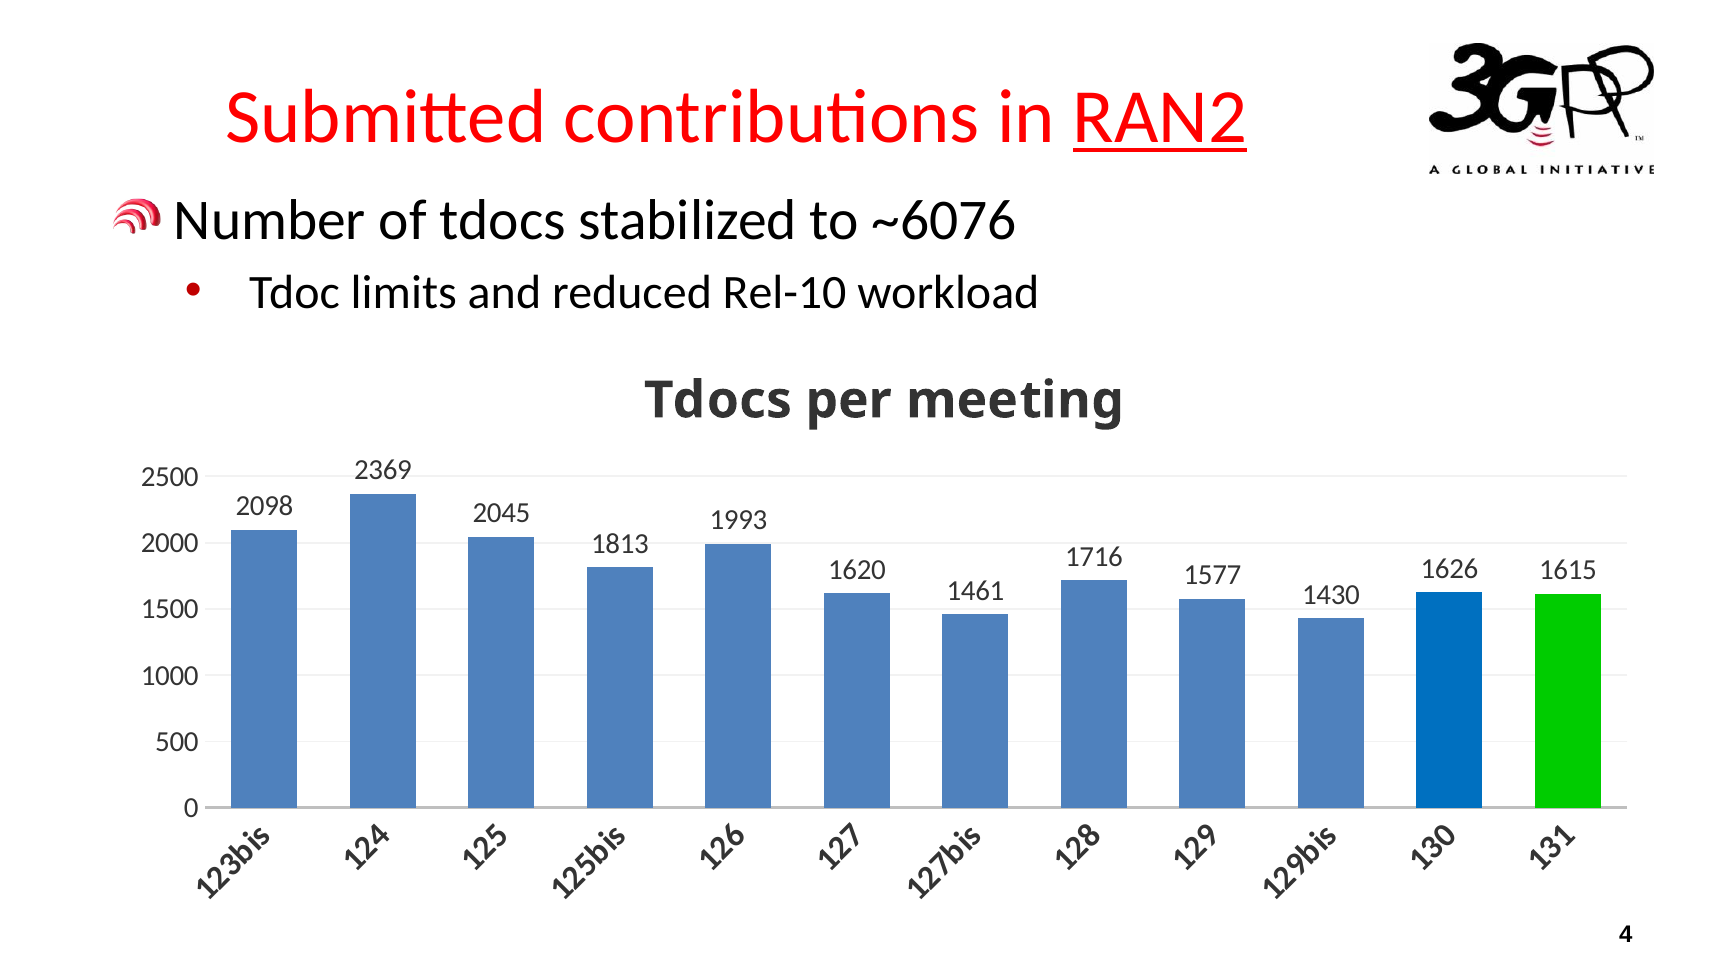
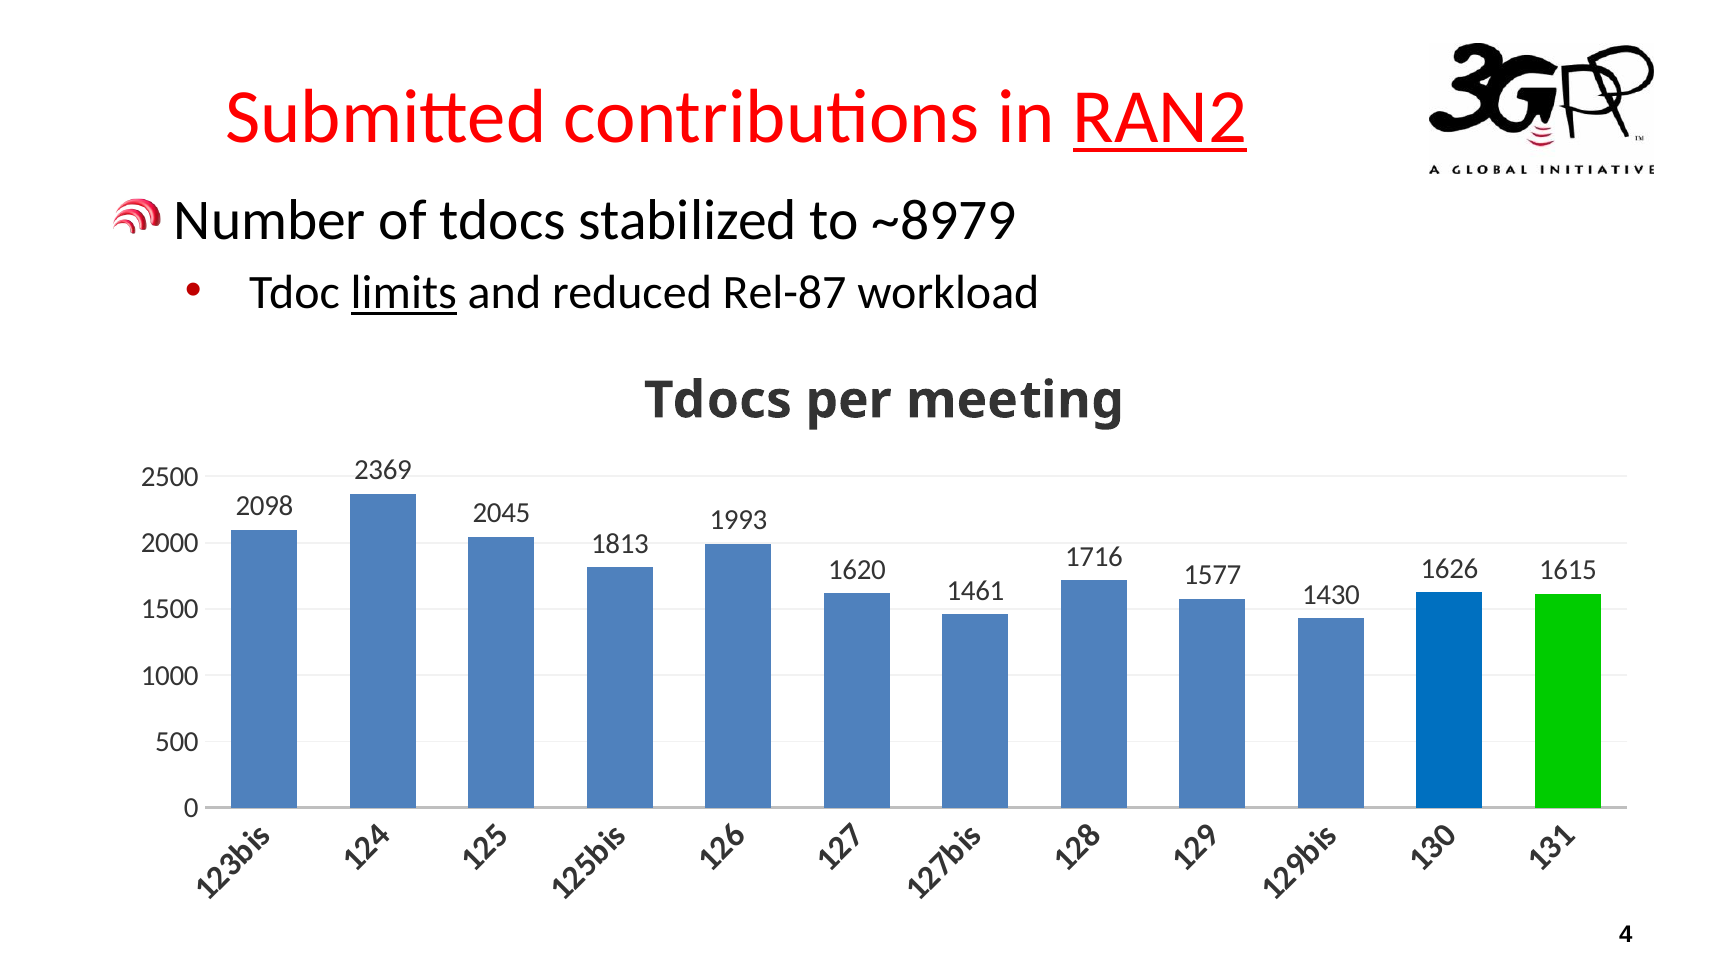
~6076: ~6076 -> ~8979 (944, 220)
limits underline: none -> present (404, 293)
Rel-10: Rel-10 -> Rel-87 (785, 293)
